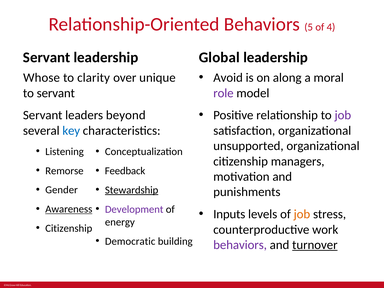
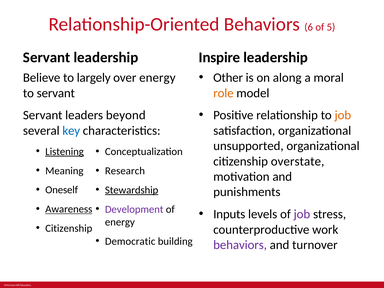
5: 5 -> 6 (309, 27)
4: 4 -> 5 (331, 27)
Global: Global -> Inspire (219, 57)
Avoid: Avoid -> Other (228, 78)
Whose: Whose -> Believe (42, 78)
clarity: clarity -> largely (94, 78)
over unique: unique -> energy (157, 78)
role colour: purple -> orange (223, 93)
job colour: purple -> orange (343, 115)
Listening underline: none -> present (65, 152)
managers: managers -> overstate (298, 161)
Remorse: Remorse -> Meaning (64, 171)
Feedback: Feedback -> Research (125, 171)
Gender: Gender -> Oneself (62, 190)
job colour: orange -> purple (302, 214)
turnover underline: present -> none (315, 245)
